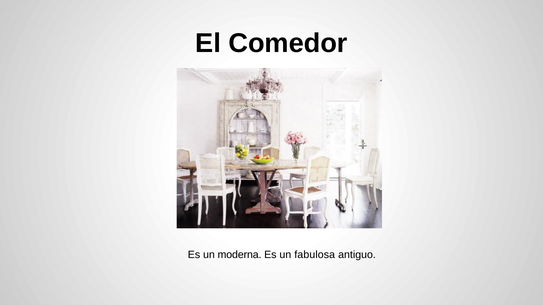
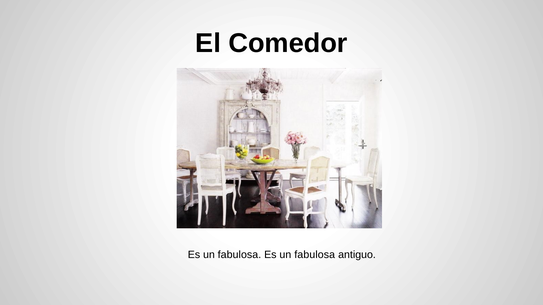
moderna: moderna -> fabulosa (239, 255)
